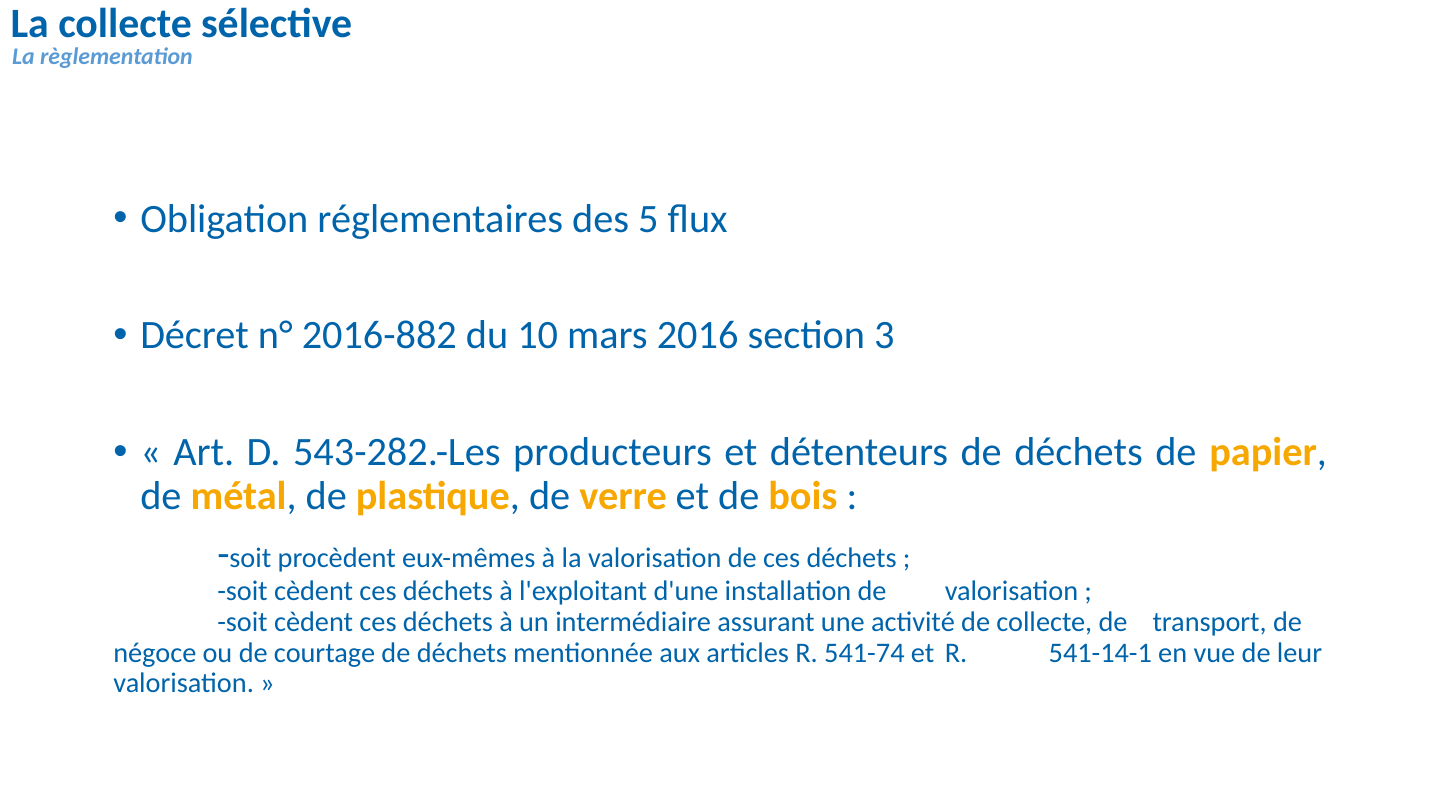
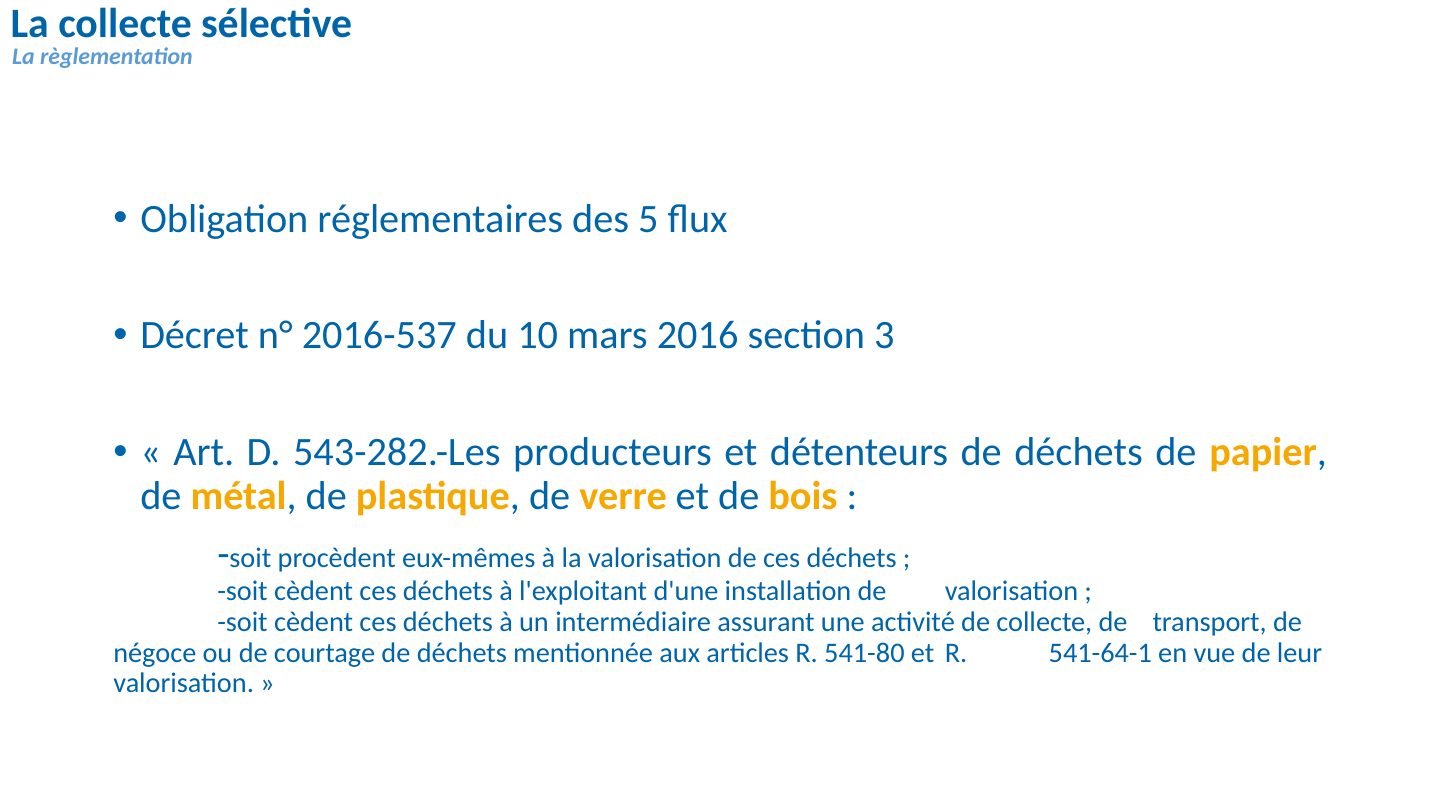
2016-882: 2016-882 -> 2016-537 (379, 336)
541-74: 541-74 -> 541-80 (864, 653)
541-14-1: 541-14-1 -> 541-64-1 (1100, 653)
